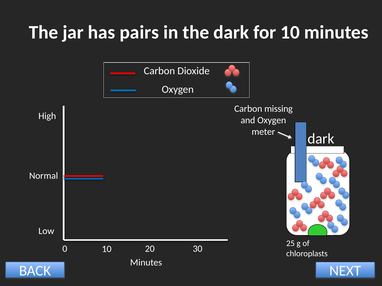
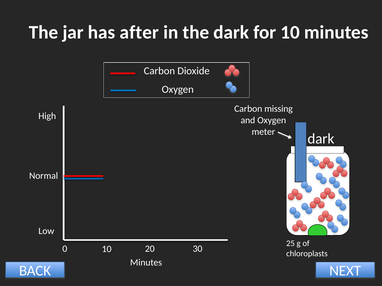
pairs: pairs -> after (139, 32)
